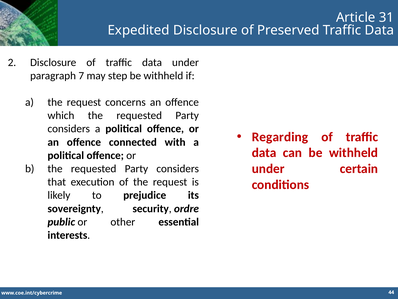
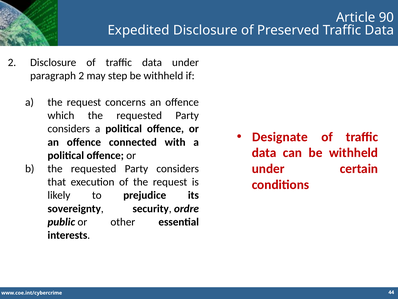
31: 31 -> 90 (386, 17)
paragraph 7: 7 -> 2 (81, 76)
Regarding: Regarding -> Designate (280, 137)
